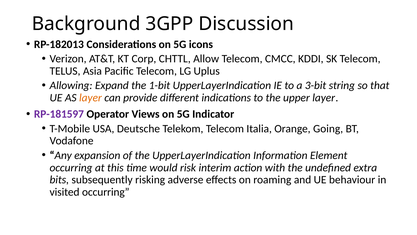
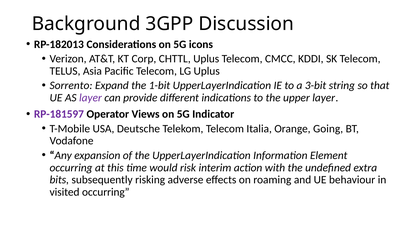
CHTTL Allow: Allow -> Uplus (206, 59)
Allowing: Allowing -> Sorrento (71, 85)
layer colour: orange -> purple (90, 97)
